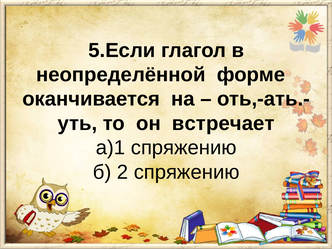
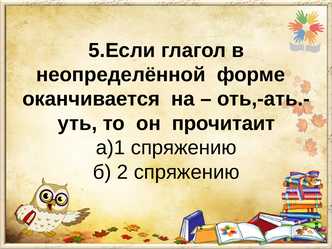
встречает: встречает -> прочитаит (223, 123)
